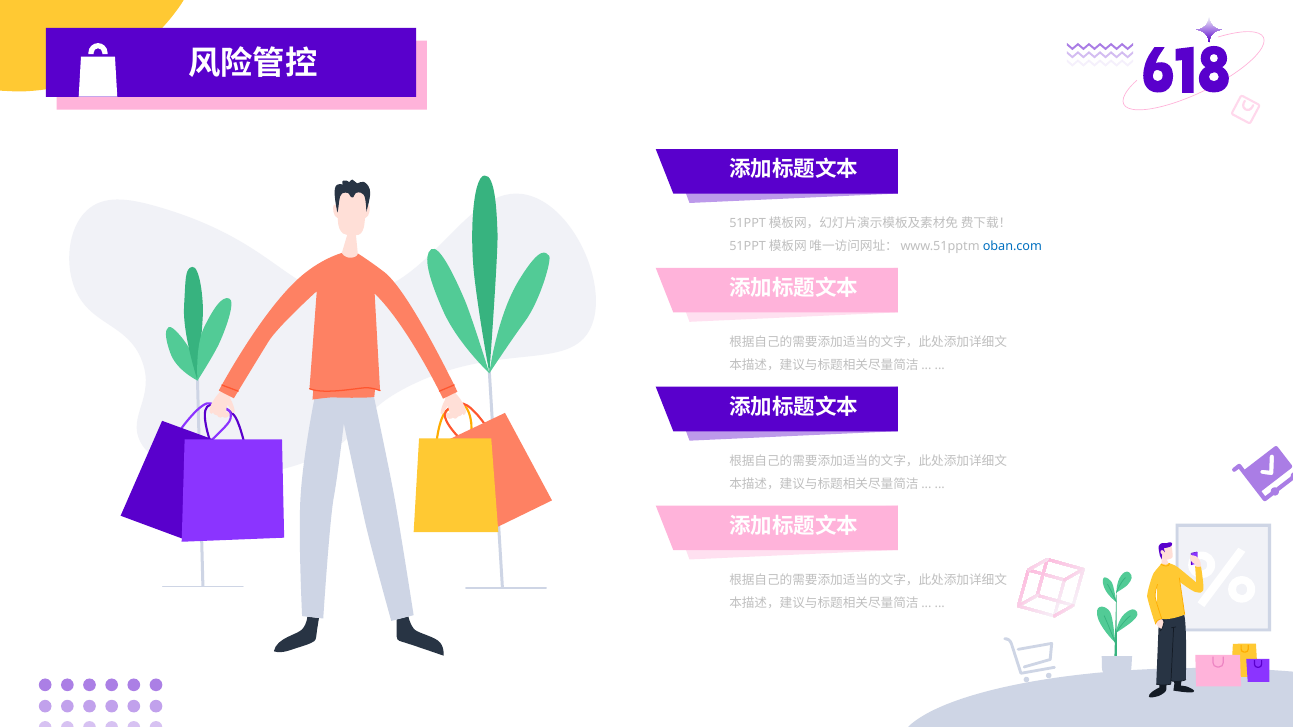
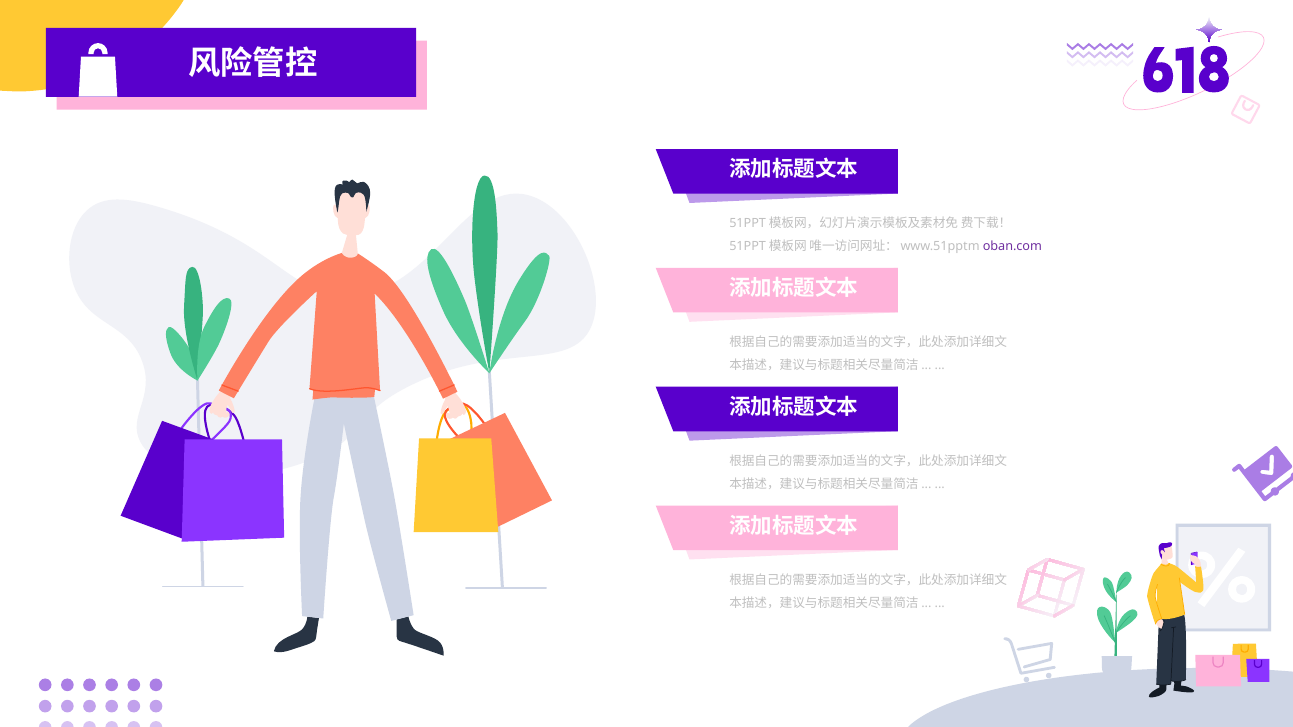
oban.com colour: blue -> purple (1012, 246)
